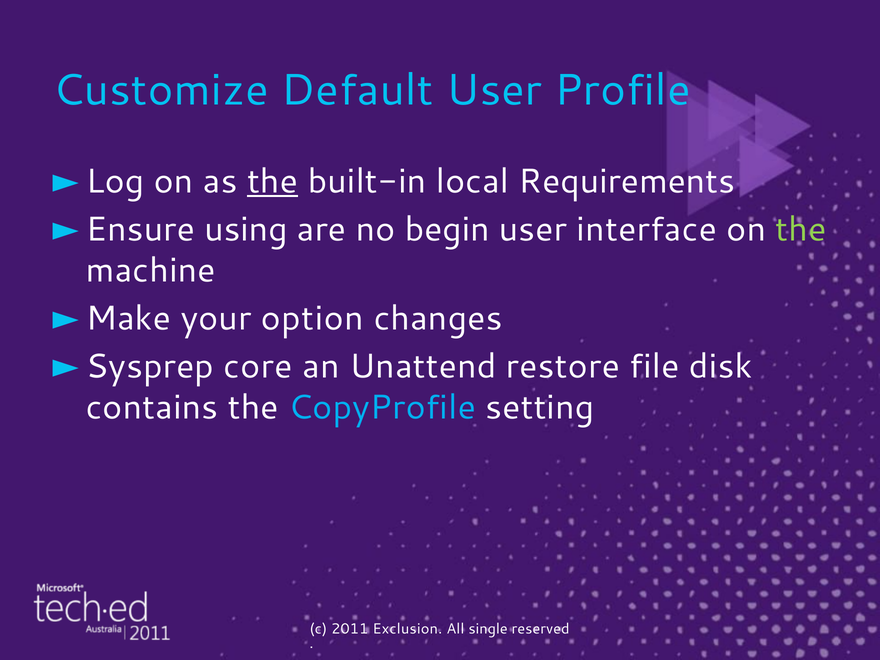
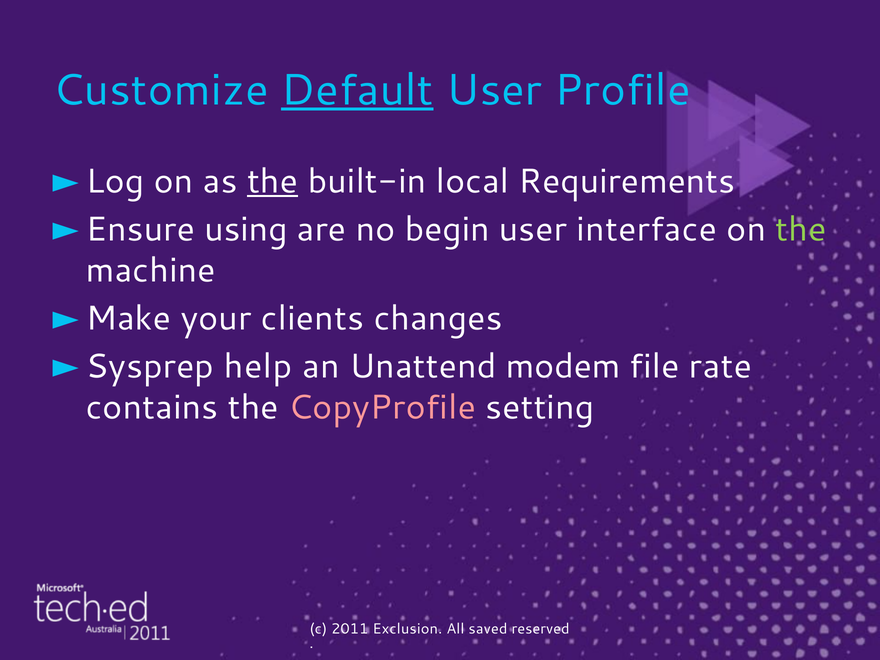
Default underline: none -> present (357, 90)
option: option -> clients (313, 318)
core: core -> help (258, 366)
restore: restore -> modem (563, 366)
disk: disk -> rate (721, 366)
CopyProfile colour: light blue -> pink (382, 407)
single: single -> saved (488, 629)
